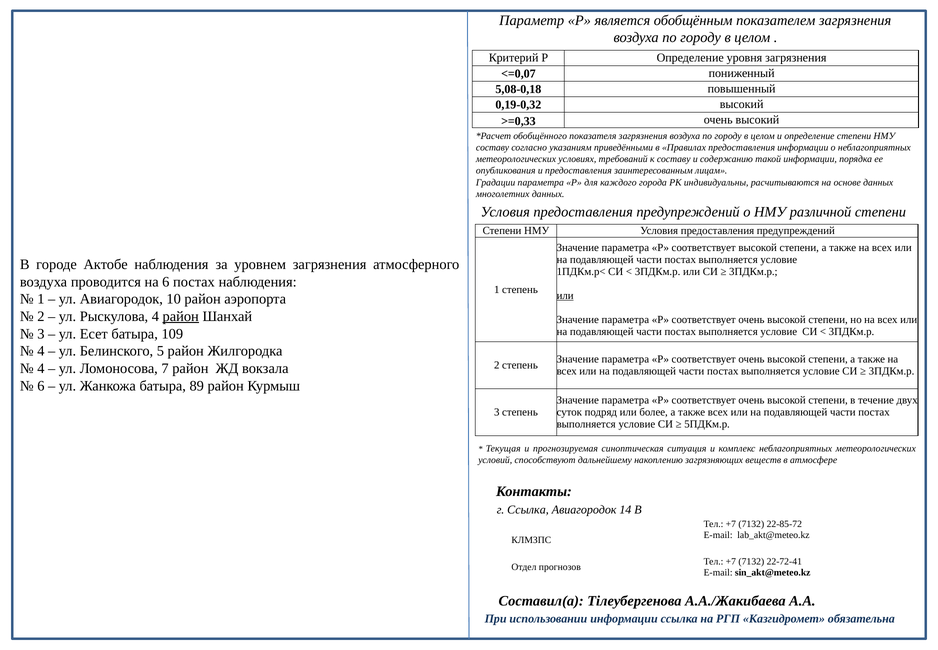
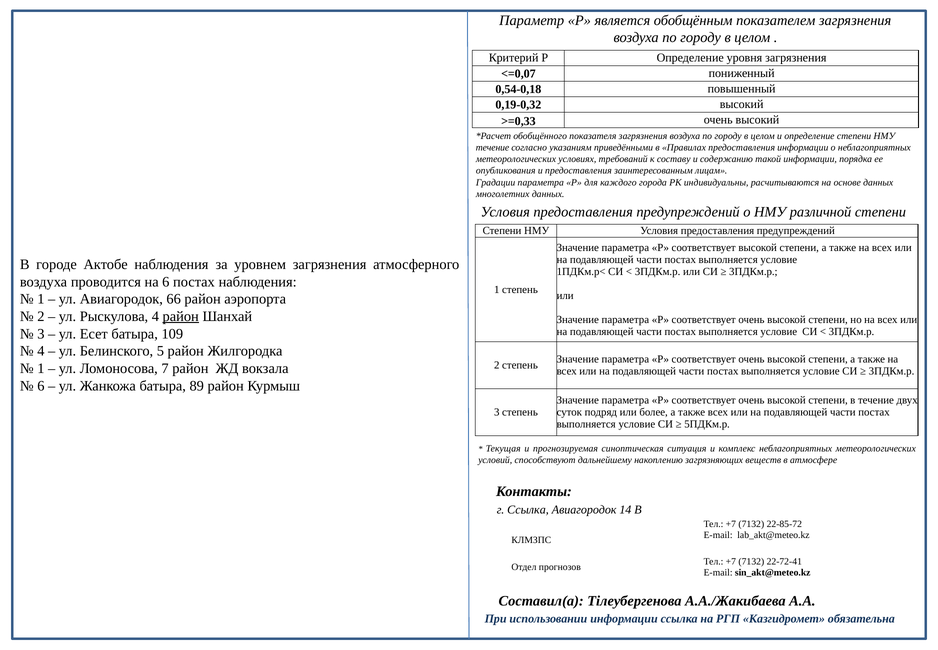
5,08-0,18: 5,08-0,18 -> 0,54-0,18 (518, 89)
составу: составу -> течение (493, 148)
или underline: present -> none (565, 295)
10: 10 -> 66 (174, 299)
4: 4 -> 1 (41, 368)
